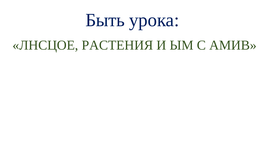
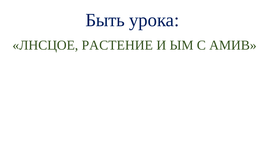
РАСТЕНИЯ: РАСТЕНИЯ -> РАСТЕНИЕ (117, 45)
